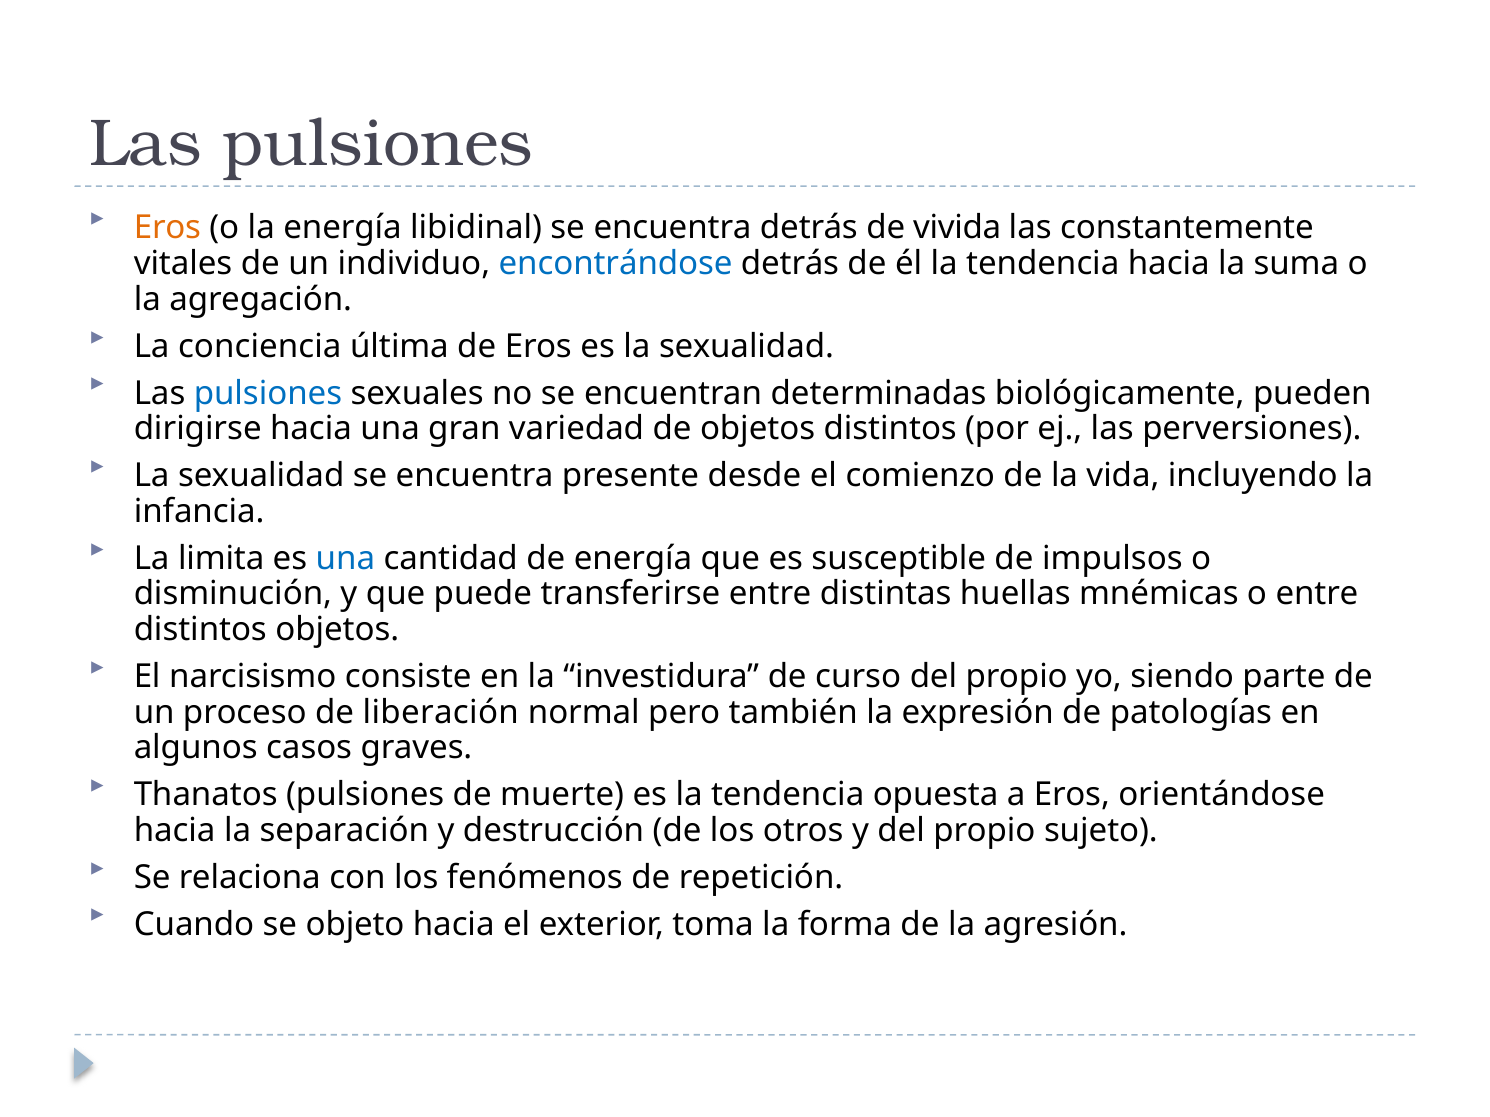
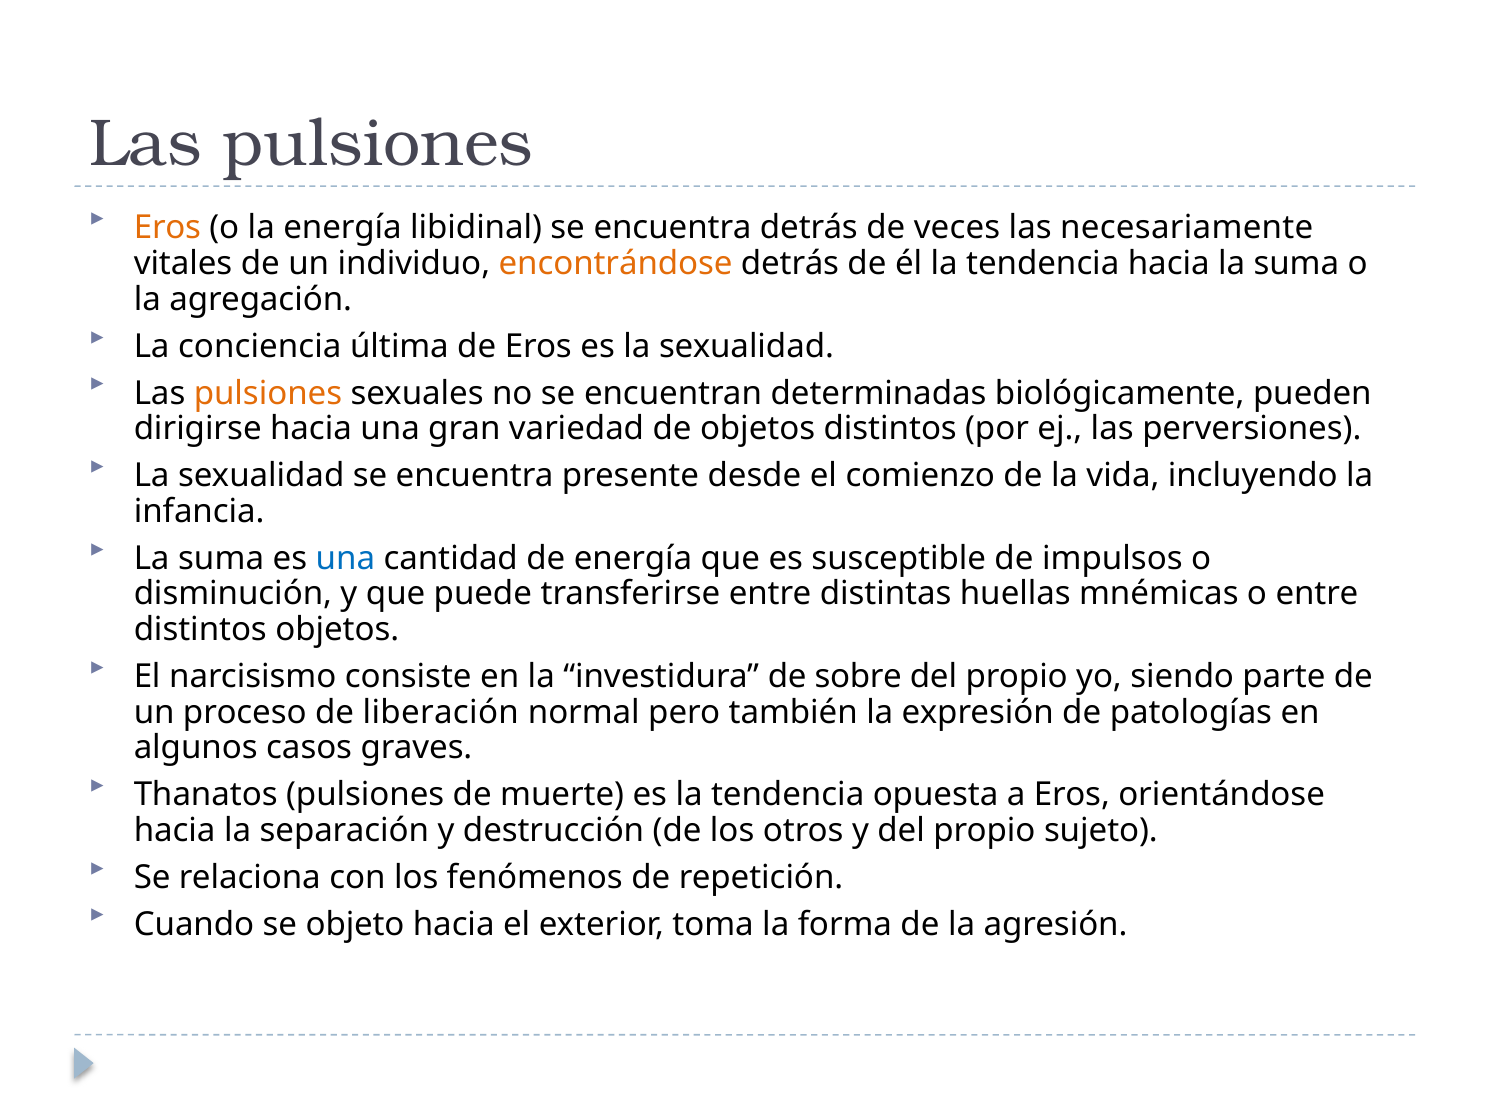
vivida: vivida -> veces (957, 228)
constantemente: constantemente -> necesariamente (1187, 228)
encontrándose colour: blue -> orange (616, 264)
pulsiones colour: blue -> orange (268, 393)
limita: limita -> suma (221, 559)
curso: curso -> sobre (858, 677)
